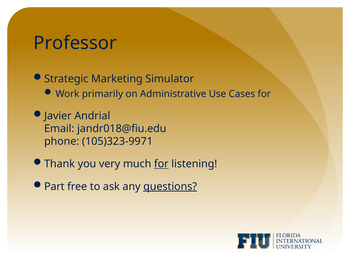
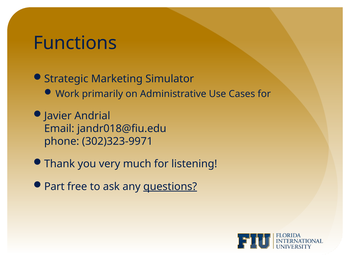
Professor: Professor -> Functions (75, 43)
105)323-9971: 105)323-9971 -> 302)323-9971 (117, 142)
for underline: present -> none (161, 164)
